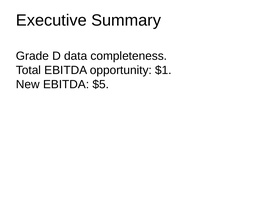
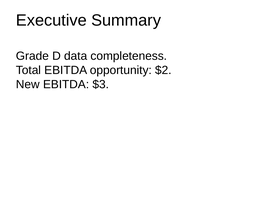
$1: $1 -> $2 (163, 70)
$5: $5 -> $3 (101, 84)
